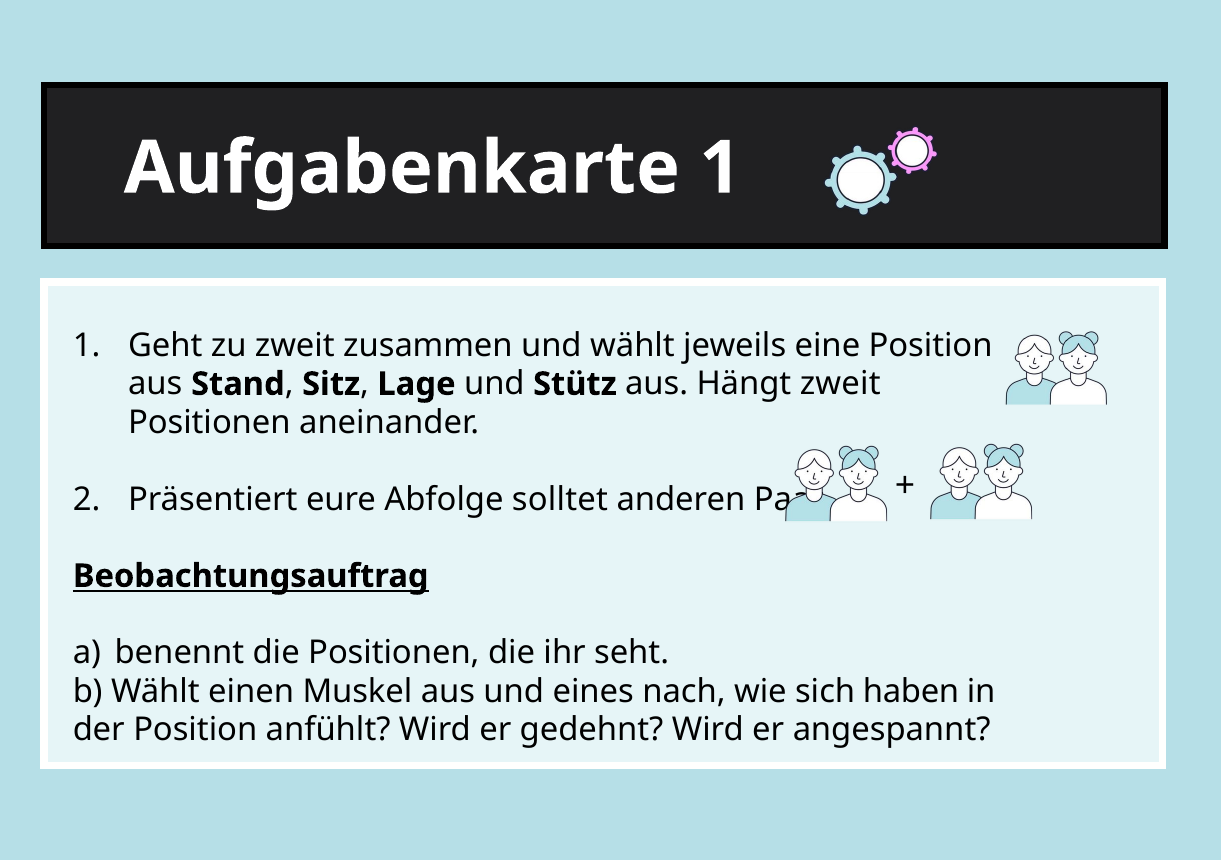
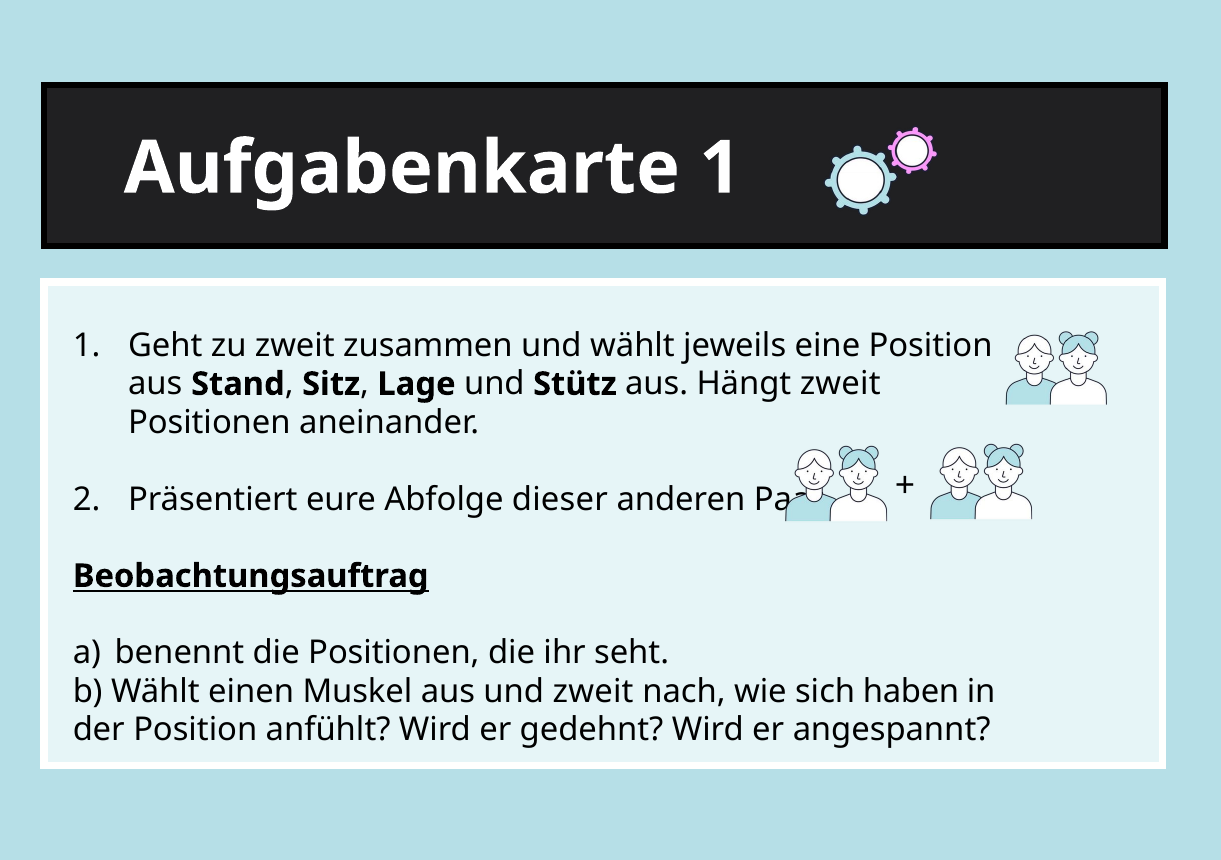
solltet: solltet -> dieser (560, 499)
und eines: eines -> zweit (593, 691)
